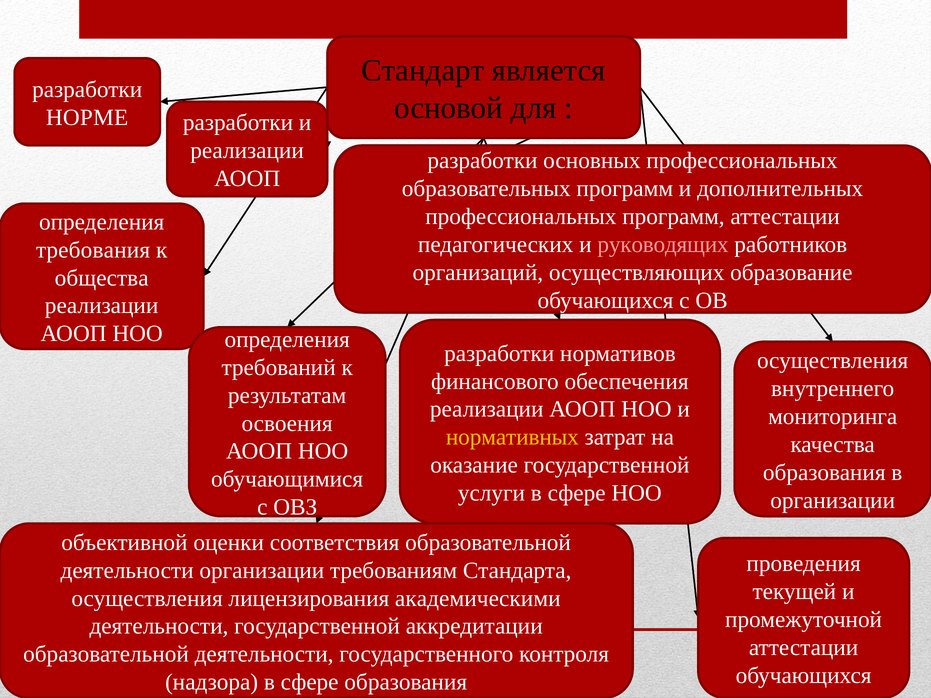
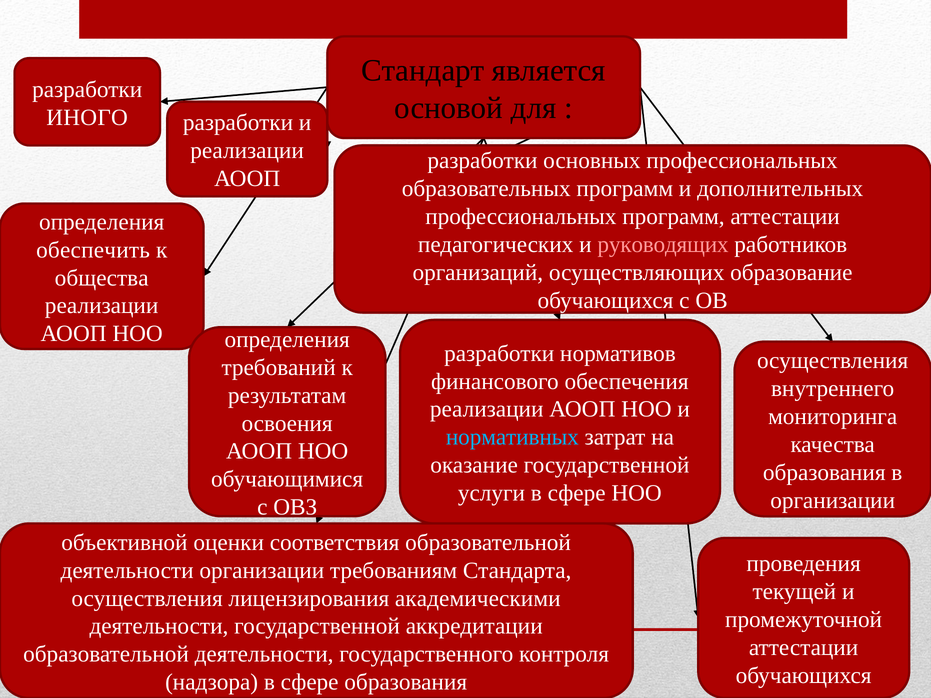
НОРМЕ: НОРМЕ -> ИНОГО (87, 117)
требования: требования -> обеспечить (93, 250)
нормативных colour: yellow -> light blue (512, 437)
